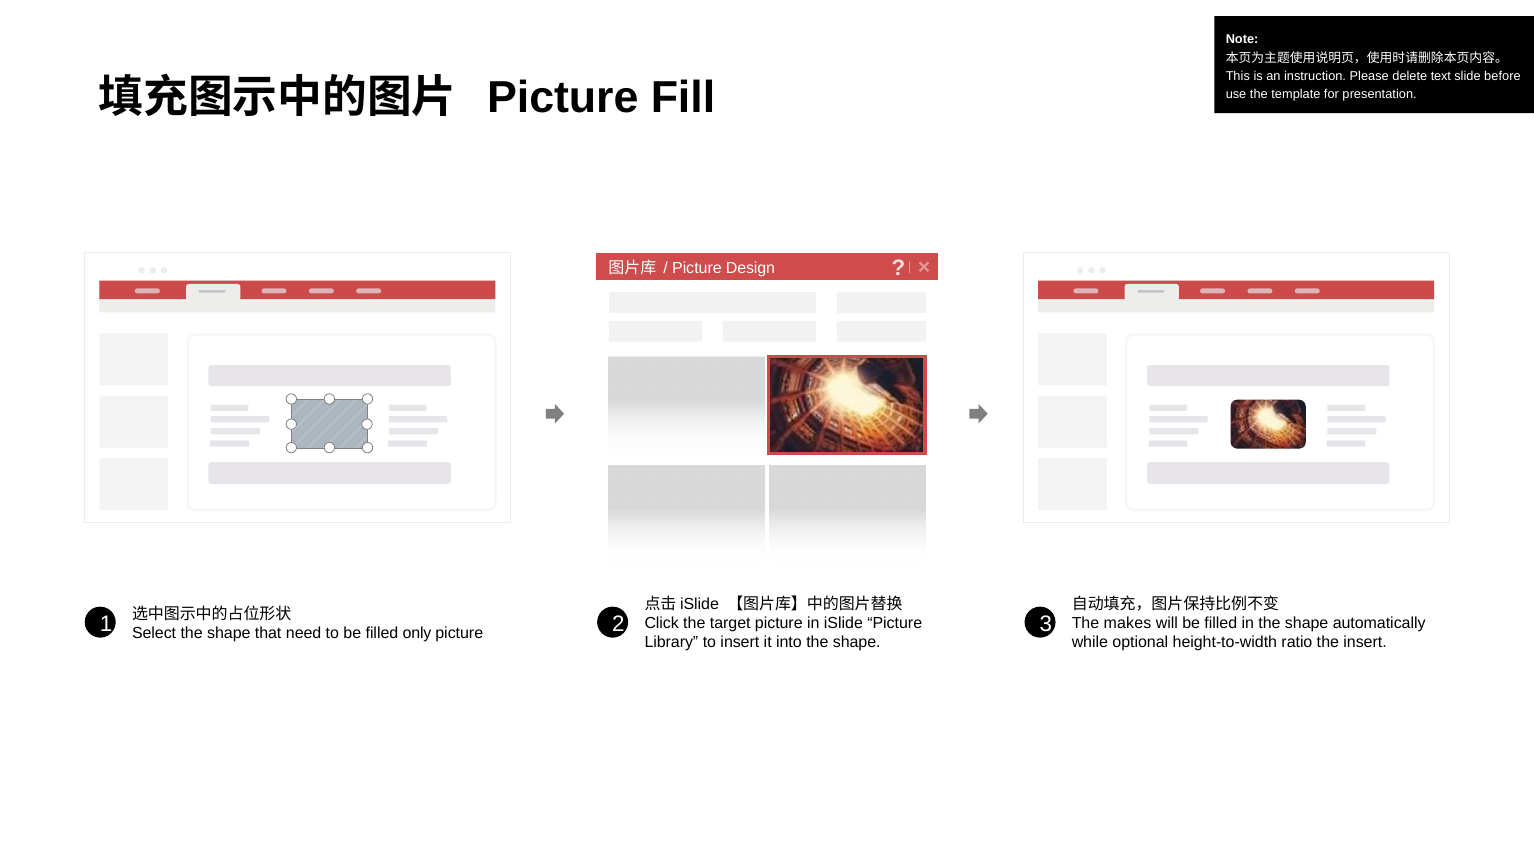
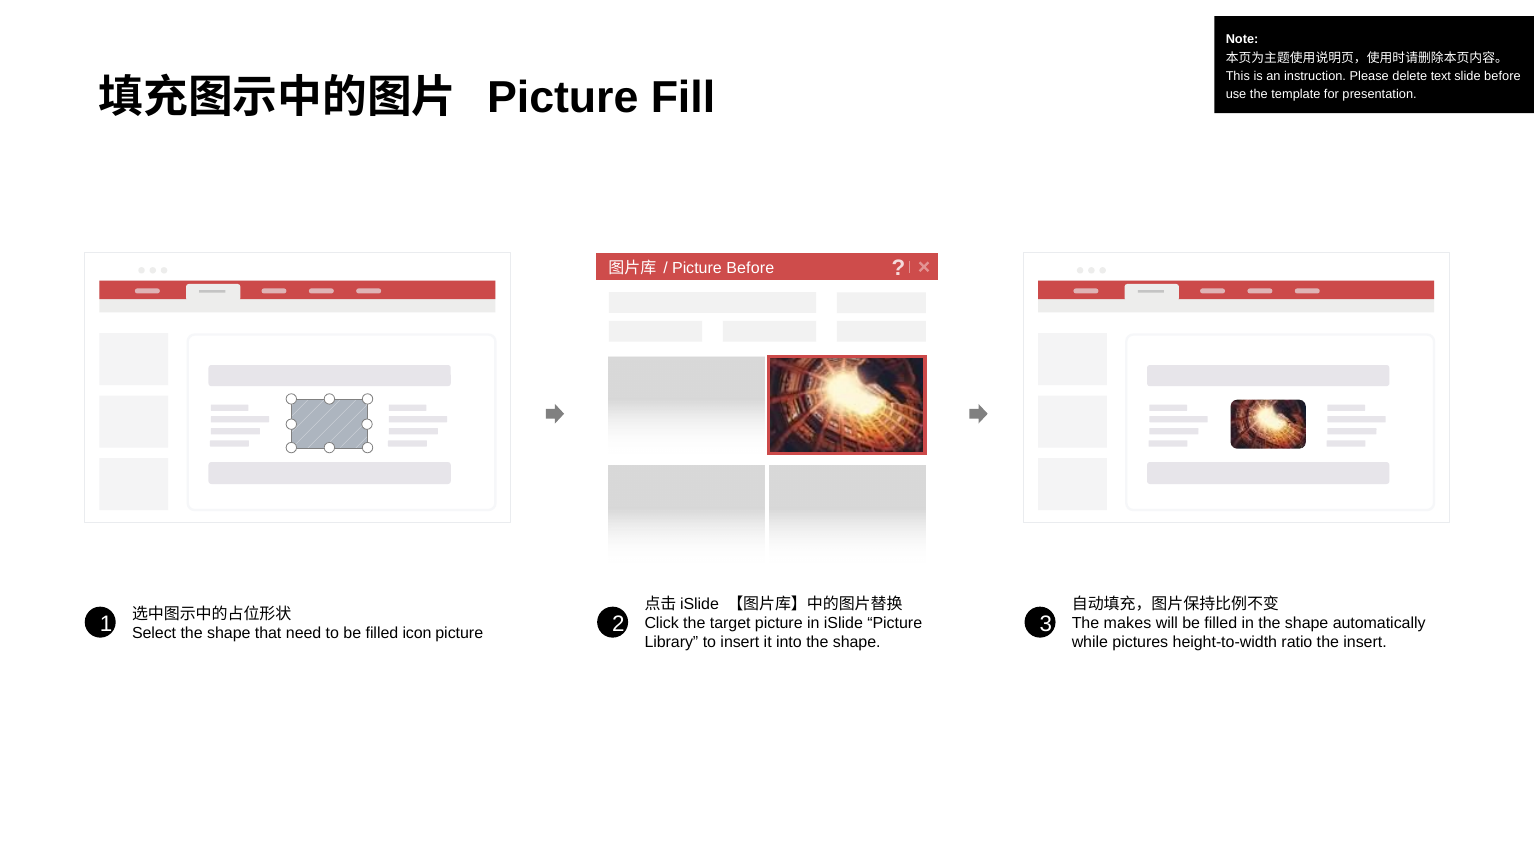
Picture Design: Design -> Before (750, 268)
only: only -> icon (417, 633)
optional: optional -> pictures (1140, 642)
